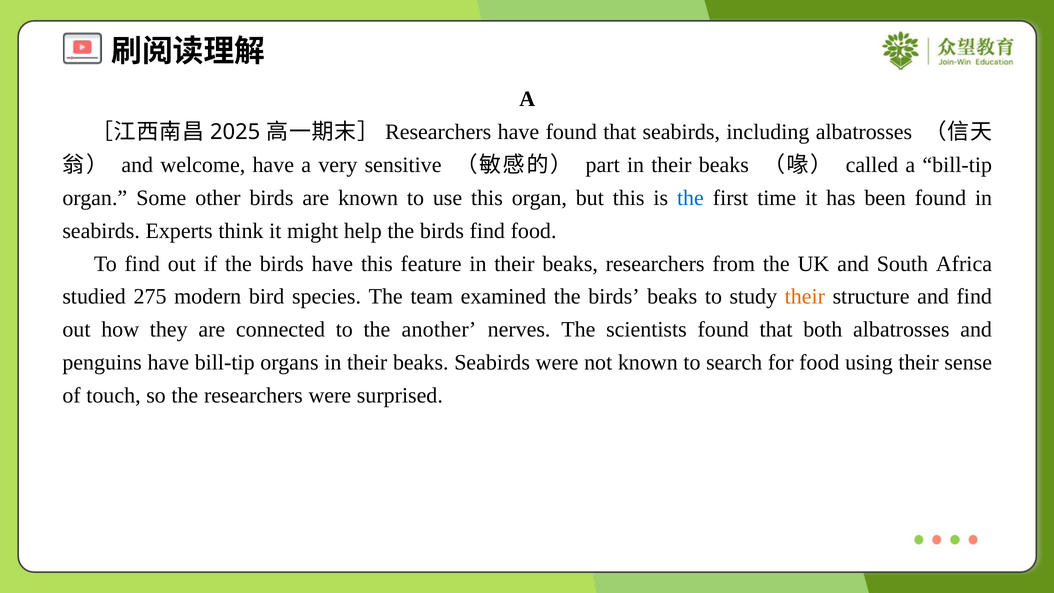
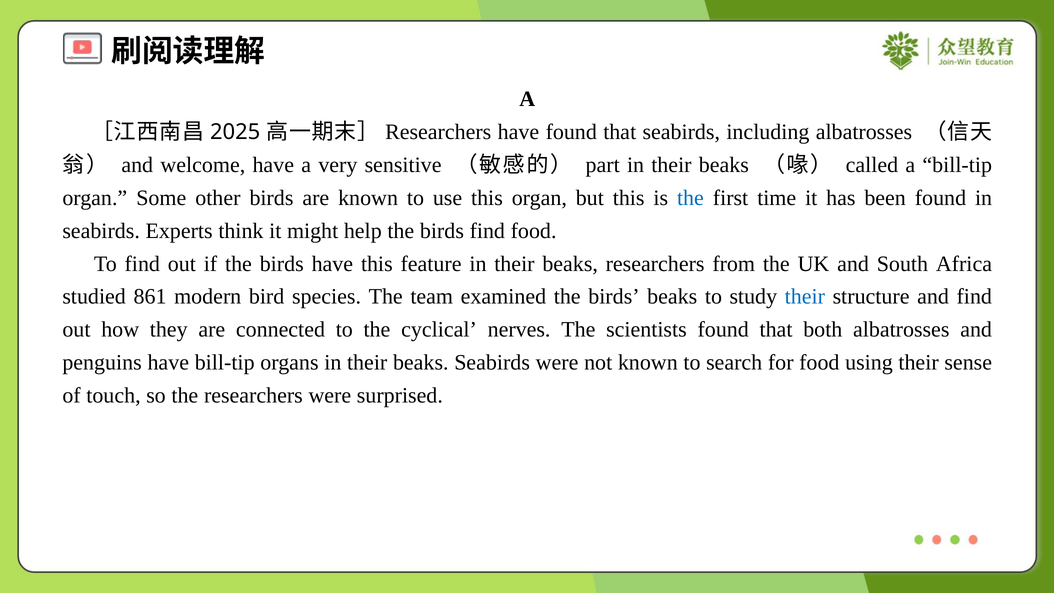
275: 275 -> 861 (150, 297)
their colour: orange -> blue (805, 297)
another: another -> cyclical (439, 330)
